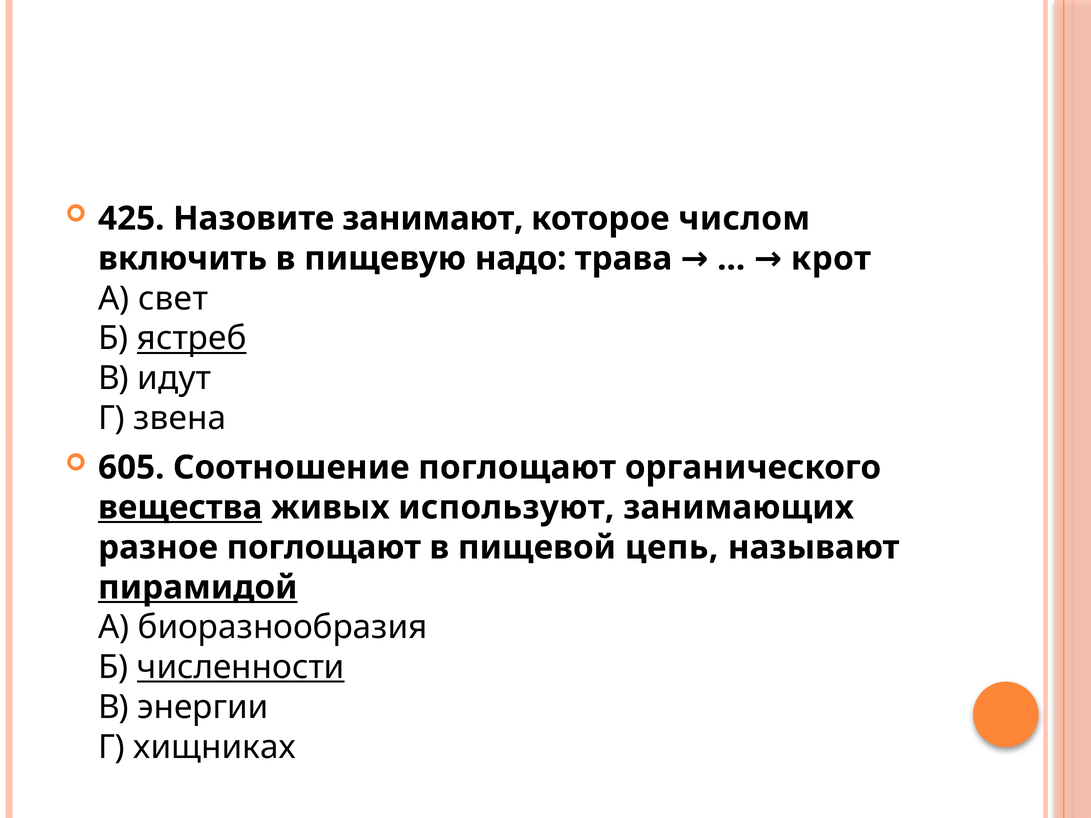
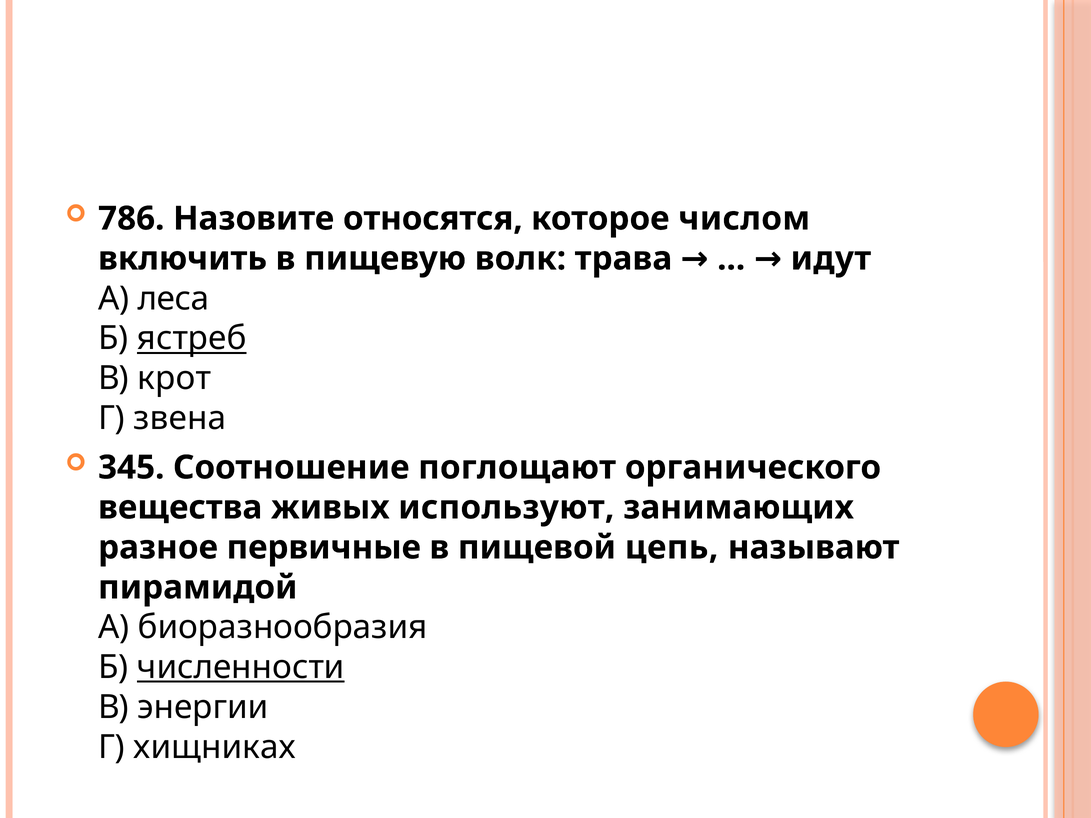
425: 425 -> 786 (131, 219)
занимают: занимают -> относятся (433, 219)
надо: надо -> волк (520, 259)
крот: крот -> идут (831, 259)
свет: свет -> леса (173, 299)
идут: идут -> крот (174, 379)
605: 605 -> 345 (131, 468)
вещества underline: present -> none (180, 508)
разное поглощают: поглощают -> первичные (324, 548)
пирамидой underline: present -> none (198, 588)
